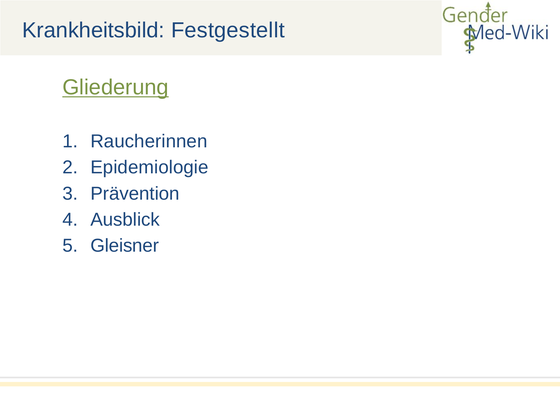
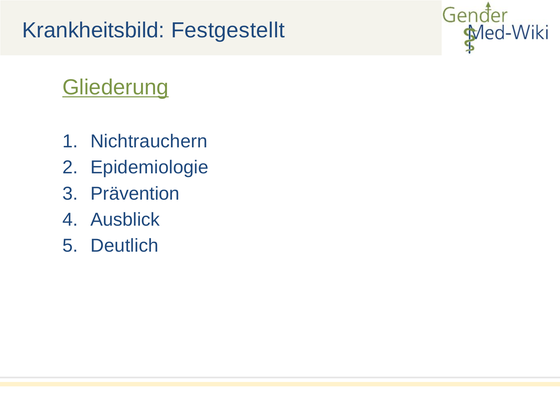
Raucherinnen: Raucherinnen -> Nichtrauchern (149, 141)
Gleisner: Gleisner -> Deutlich (125, 246)
